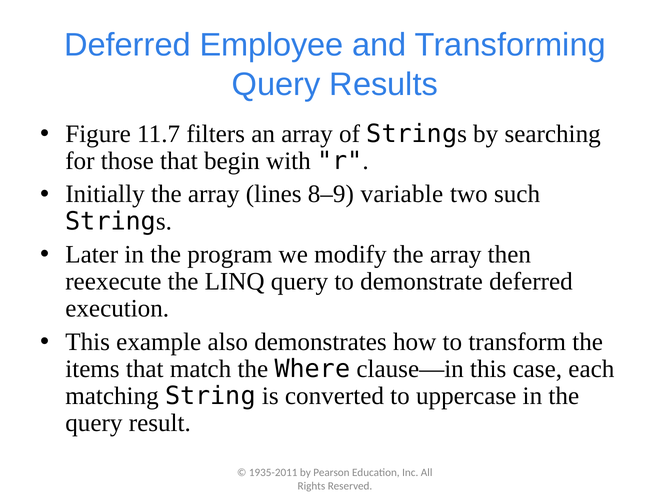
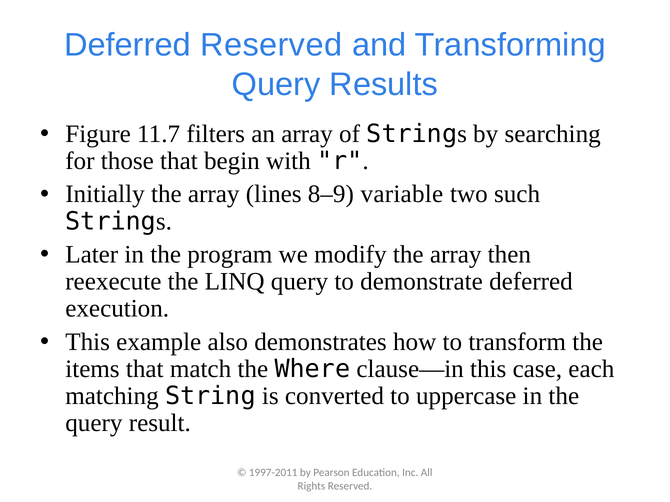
Deferred Employee: Employee -> Reserved (271, 45)
1935-2011: 1935-2011 -> 1997-2011 (273, 473)
